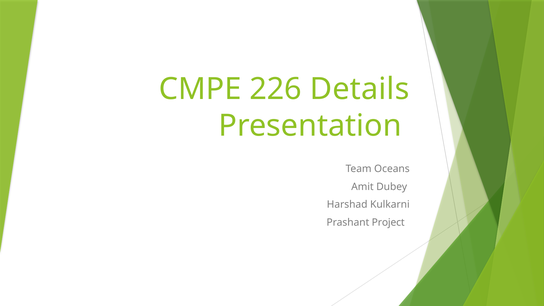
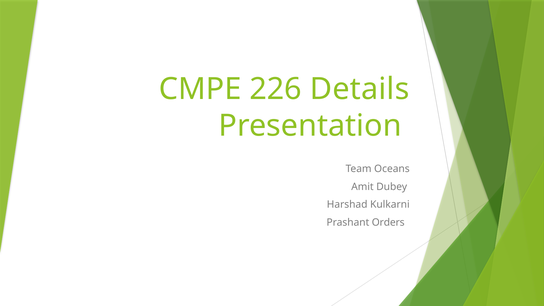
Project: Project -> Orders (388, 223)
